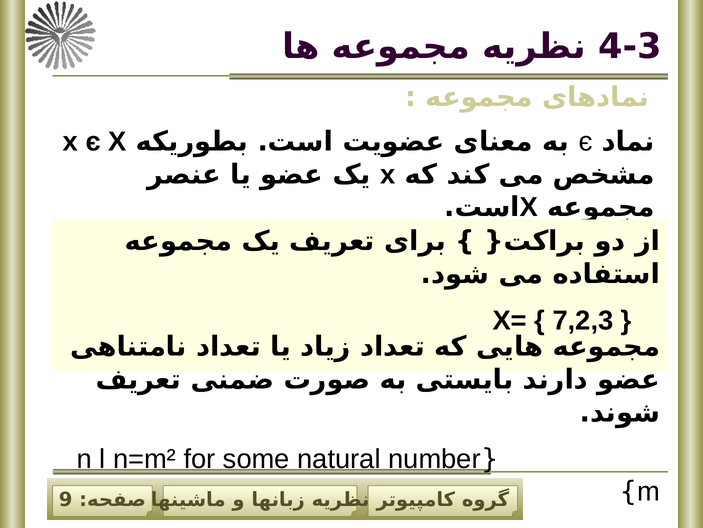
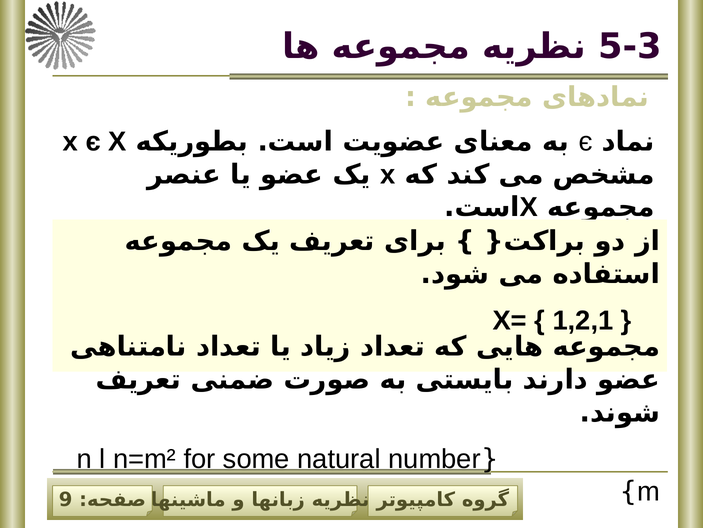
4-3: 4-3 -> 5-3 (630, 46)
7,2,3: 7,2,3 -> 1,2,1 (583, 320)
